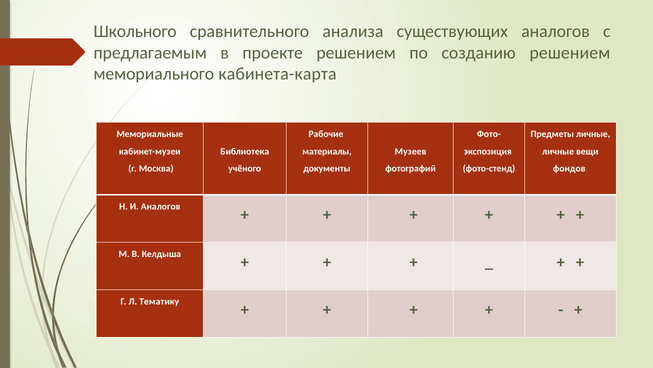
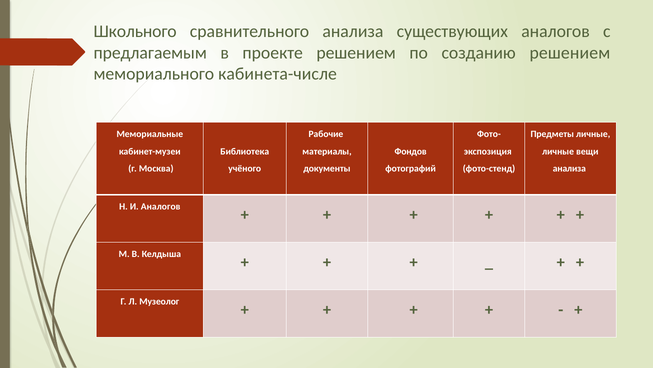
кабинета-карта: кабинета-карта -> кабинета-числе (278, 74)
Музеев: Музеев -> Фондов (411, 151)
фондов: фондов -> анализа (569, 168)
Тематику: Тематику -> Музеолог (159, 301)
